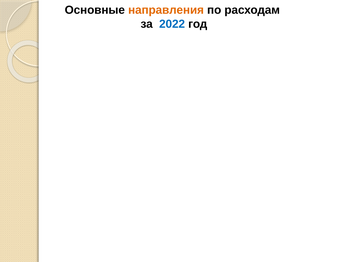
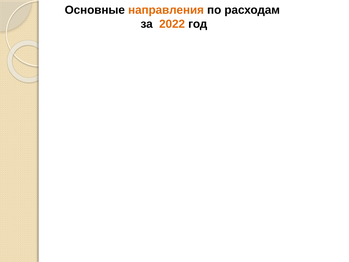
2022 colour: blue -> orange (172, 24)
